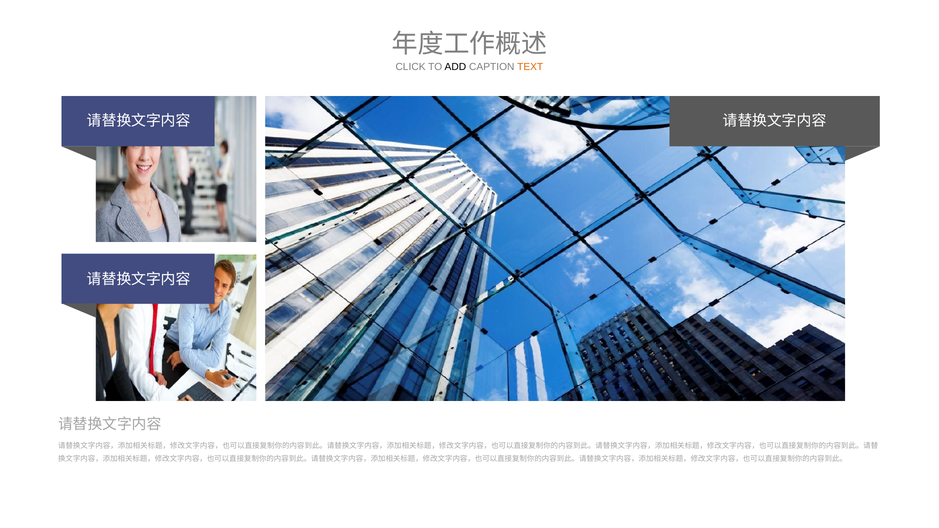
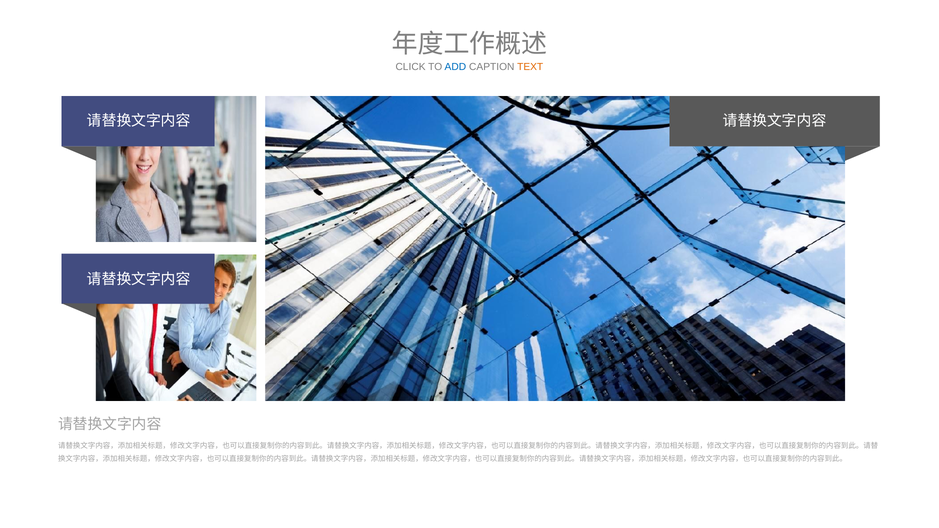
ADD colour: black -> blue (455, 67)
